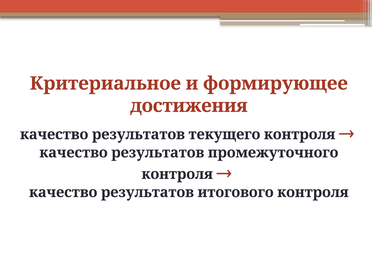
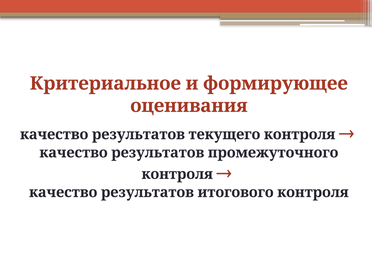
достижения: достижения -> оценивания (189, 106)
